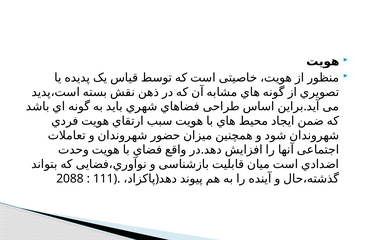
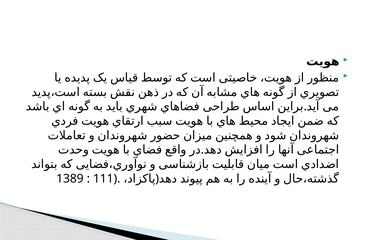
2088: 2088 -> 1389 (70, 178)
